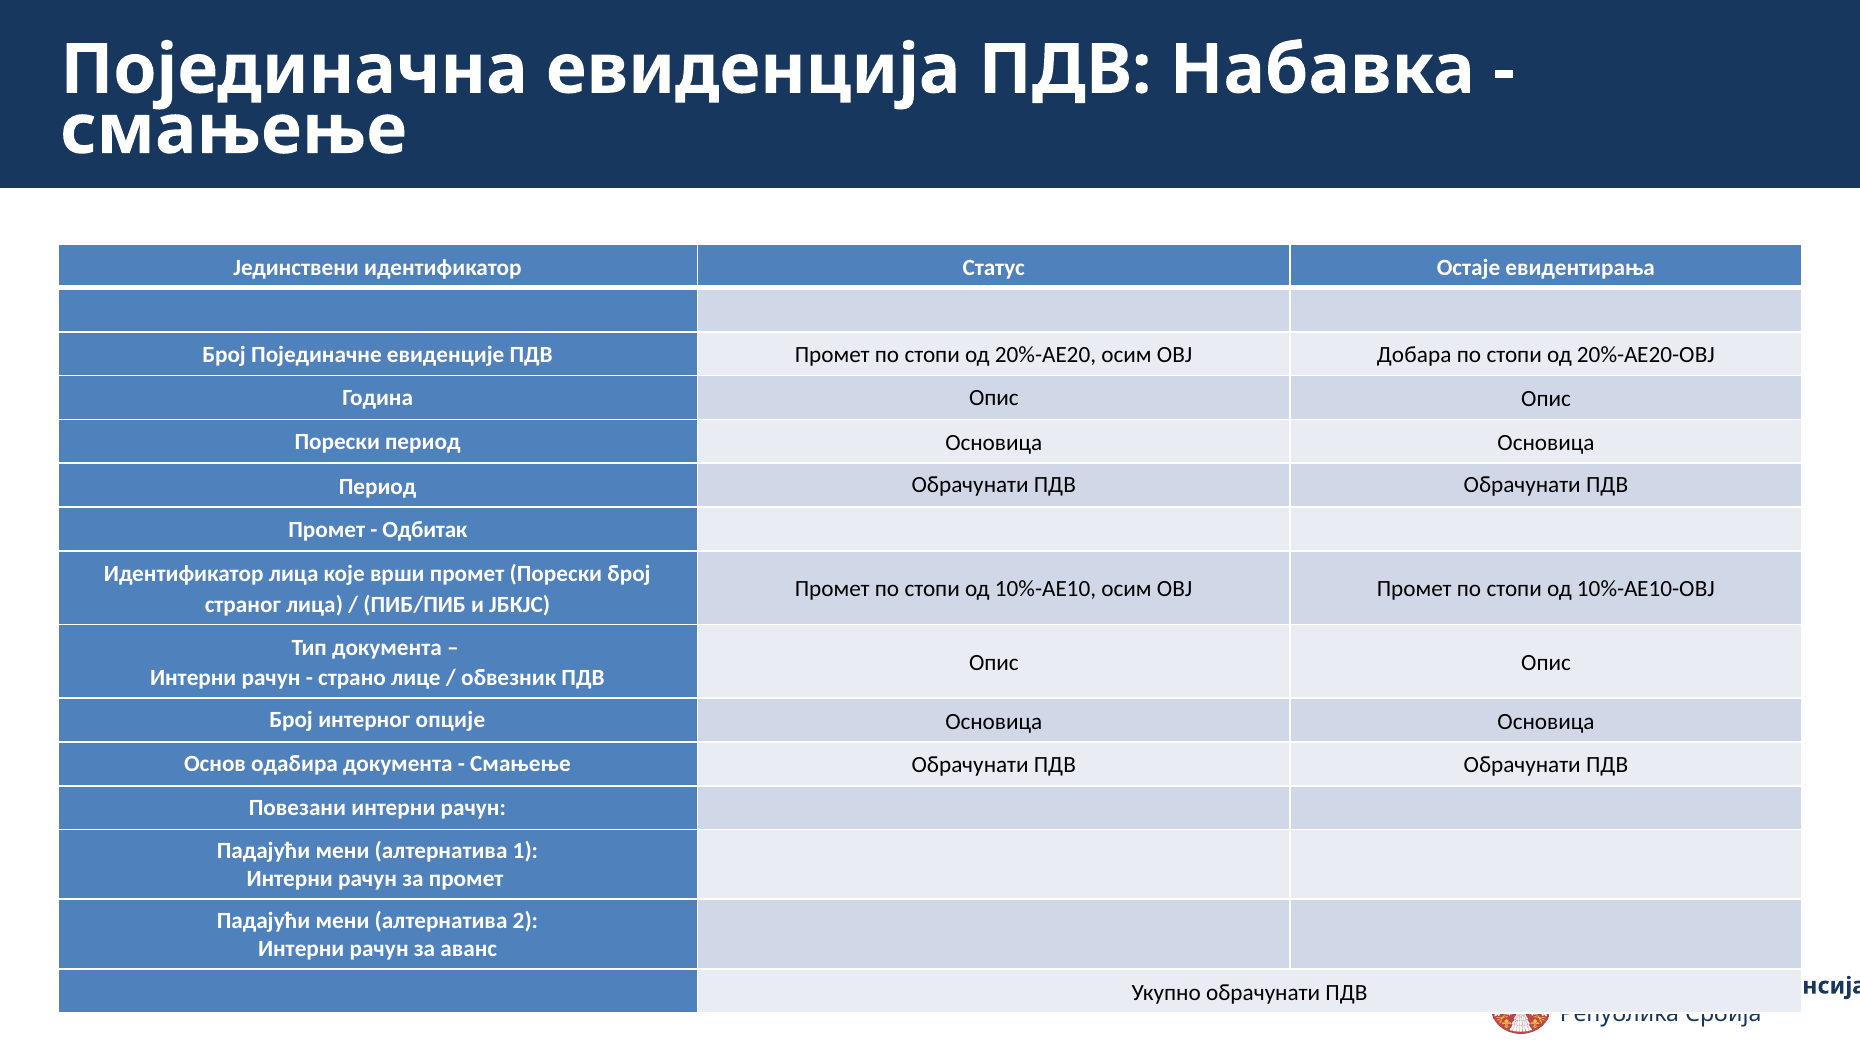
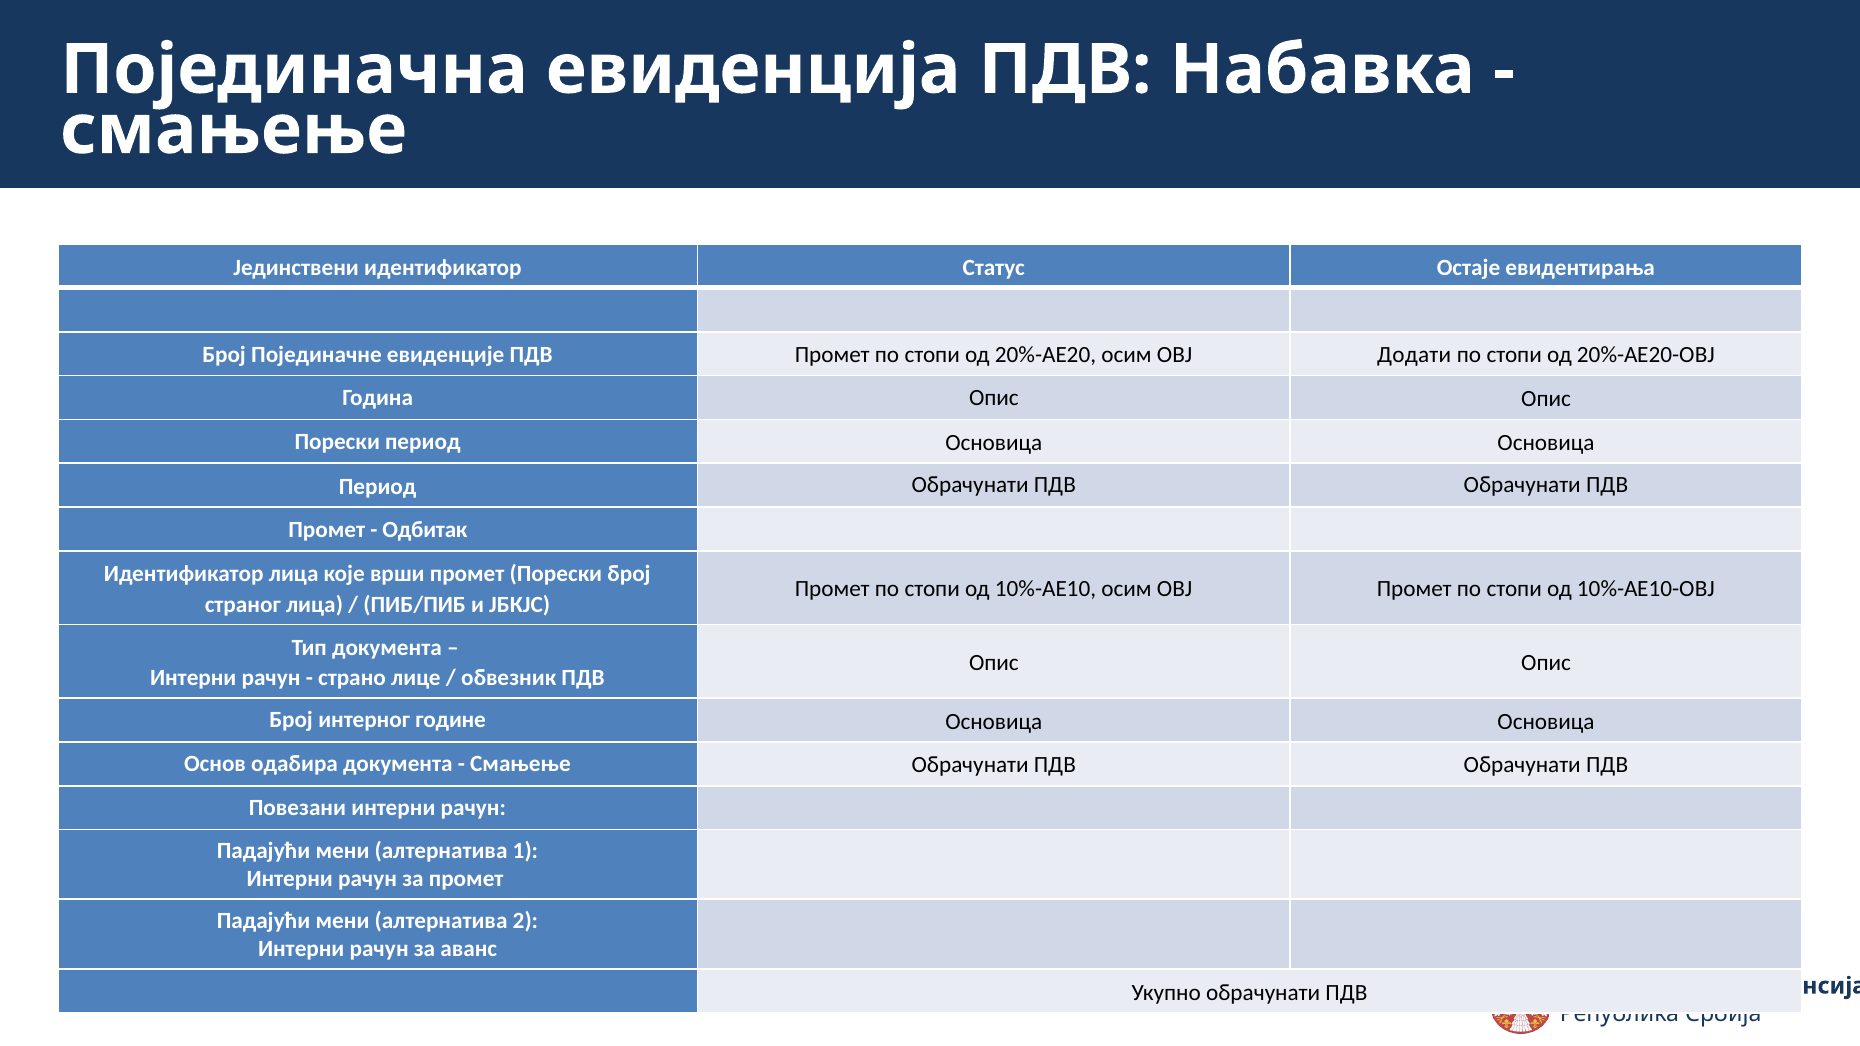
Добара: Добара -> Додати (1414, 355)
опције: опције -> године (451, 720)
